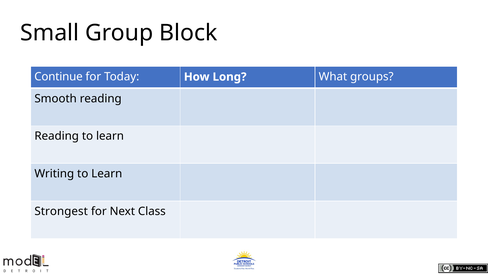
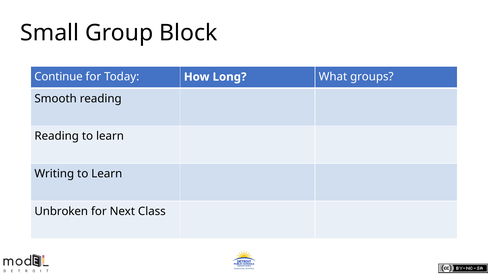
Strongest: Strongest -> Unbroken (61, 212)
